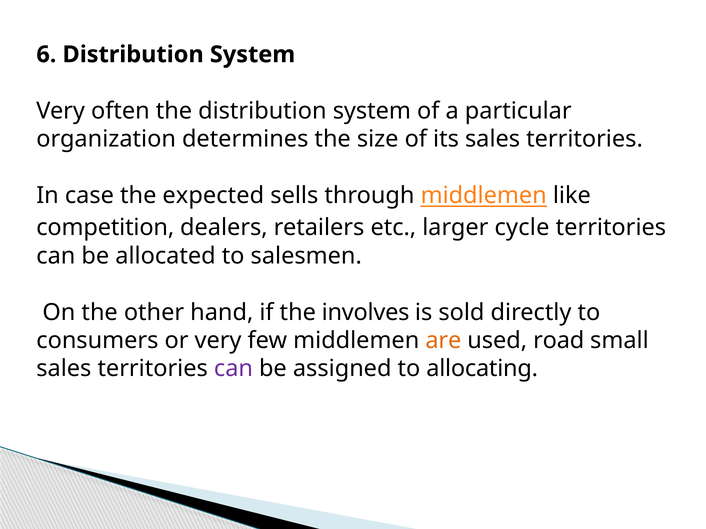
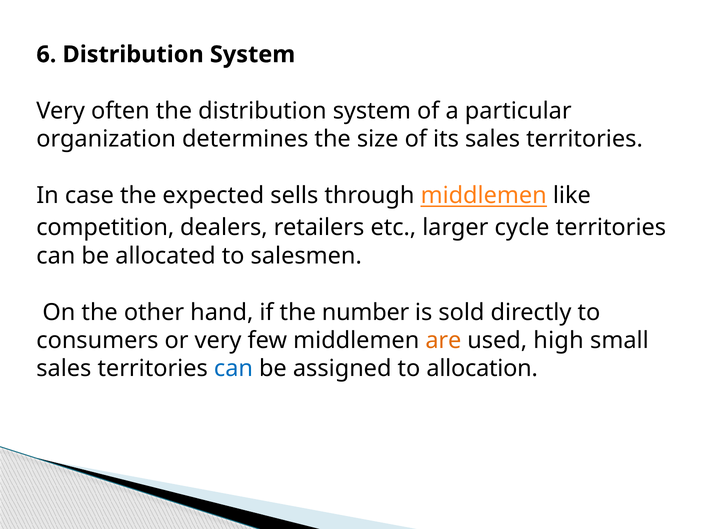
involves: involves -> number (366, 313)
road: road -> high (559, 341)
can colour: purple -> blue (233, 369)
allocating: allocating -> allocation (482, 369)
